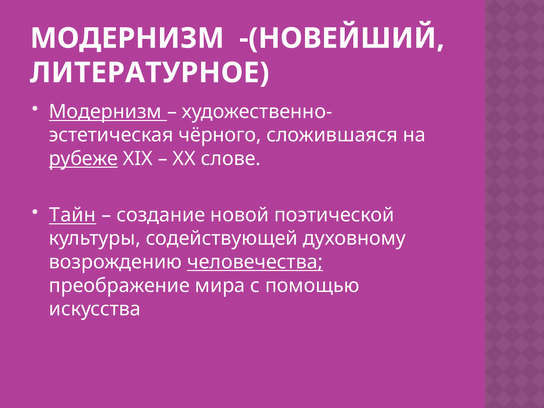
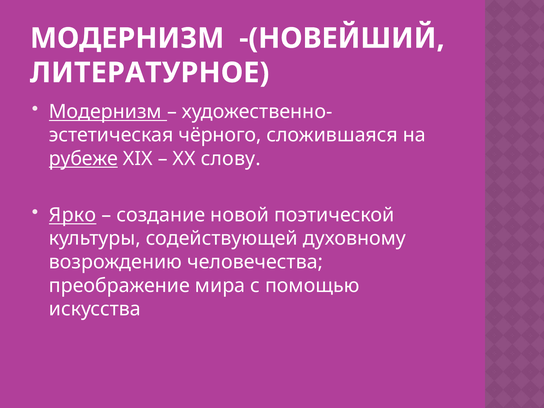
слове: слове -> слову (231, 159)
Тайн: Тайн -> Ярко (73, 215)
человечества underline: present -> none (255, 262)
